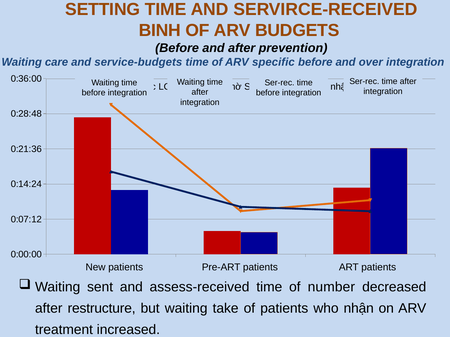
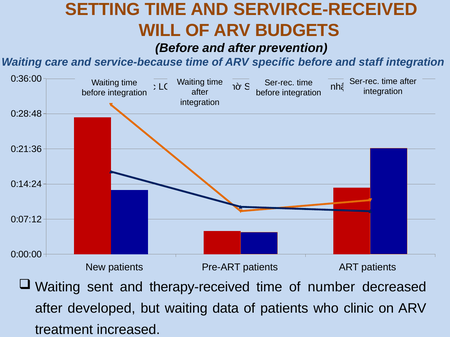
BINH: BINH -> WILL (160, 30)
service-budgets: service-budgets -> service-because (138, 62)
over: over -> staff (371, 62)
assess-received: assess-received -> therapy-received (200, 287)
restructure: restructure -> developed (102, 309)
take: take -> data (226, 309)
who nhận: nhận -> clinic (359, 309)
